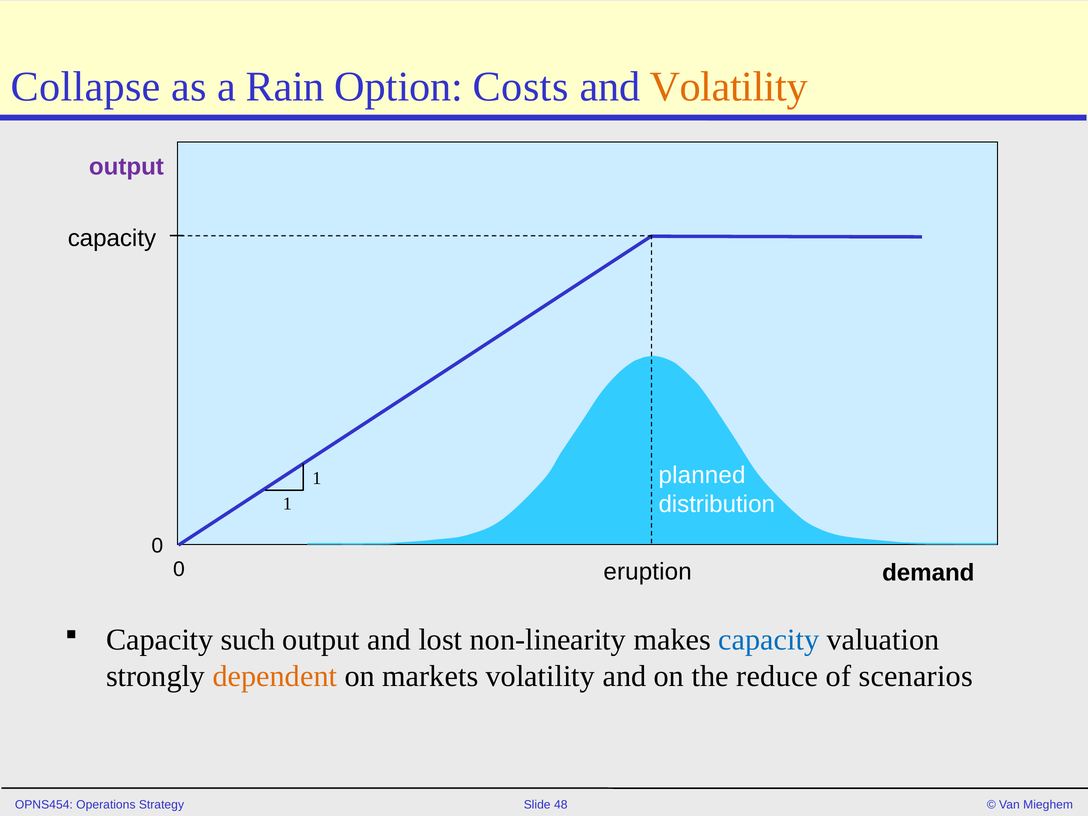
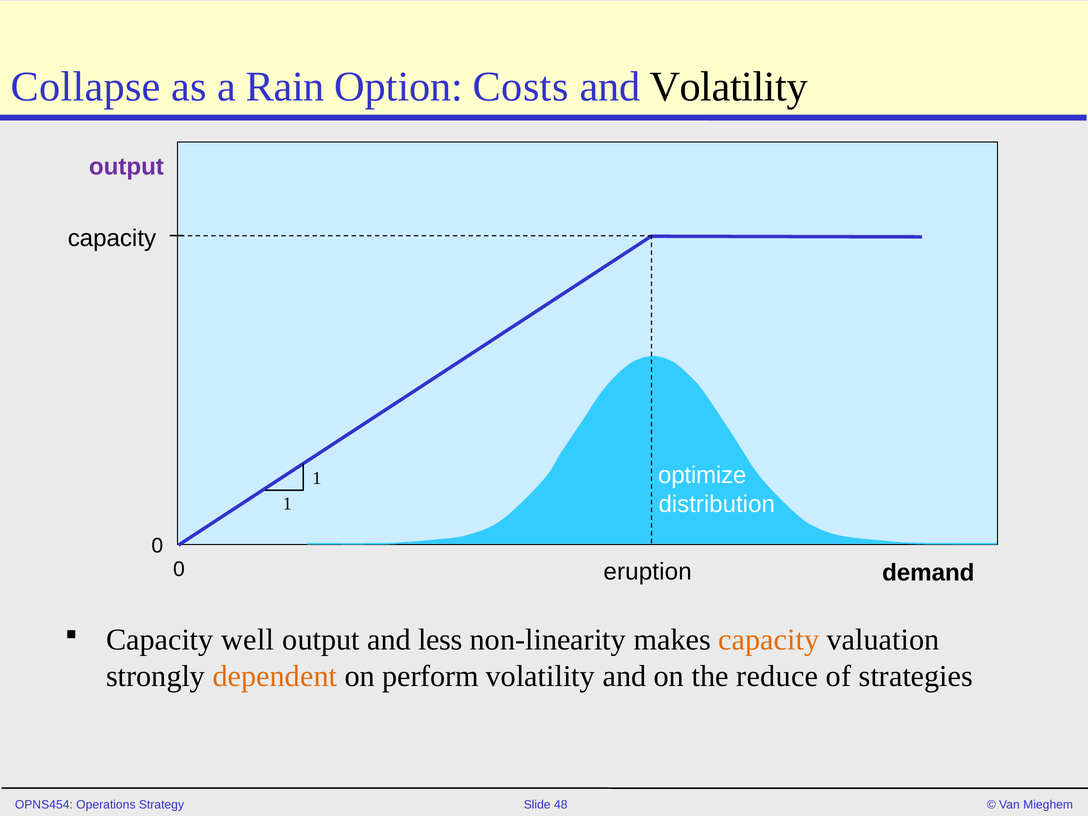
Volatility colour: orange -> black (729, 87)
planned: planned -> optimize (702, 475)
such: such -> well (248, 640)
lost: lost -> less (441, 640)
capacity colour: blue -> orange (769, 640)
markets: markets -> perform (430, 676)
scenarios: scenarios -> strategies (916, 676)
